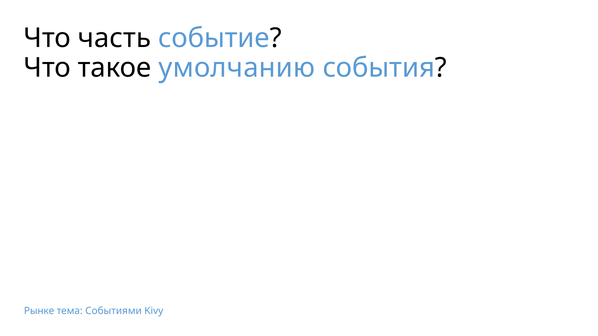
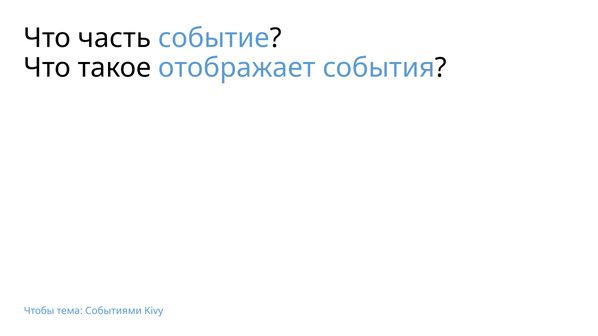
умолчанию: умолчанию -> отображает (237, 68)
Рынке: Рынке -> Чтобы (39, 311)
